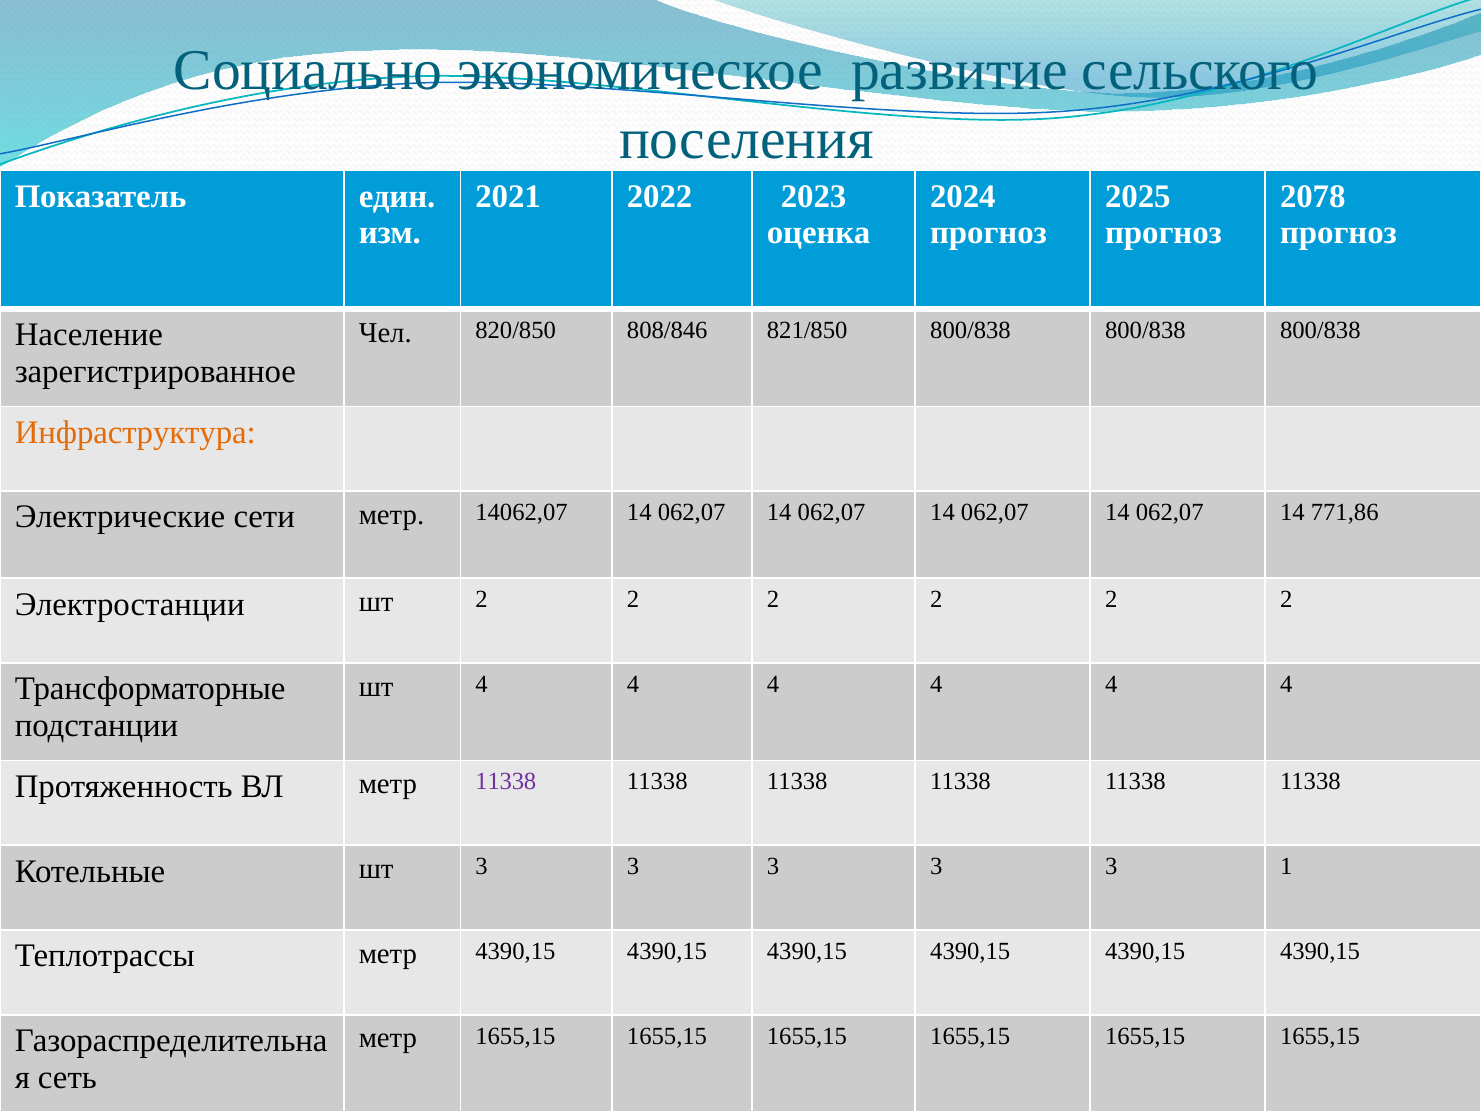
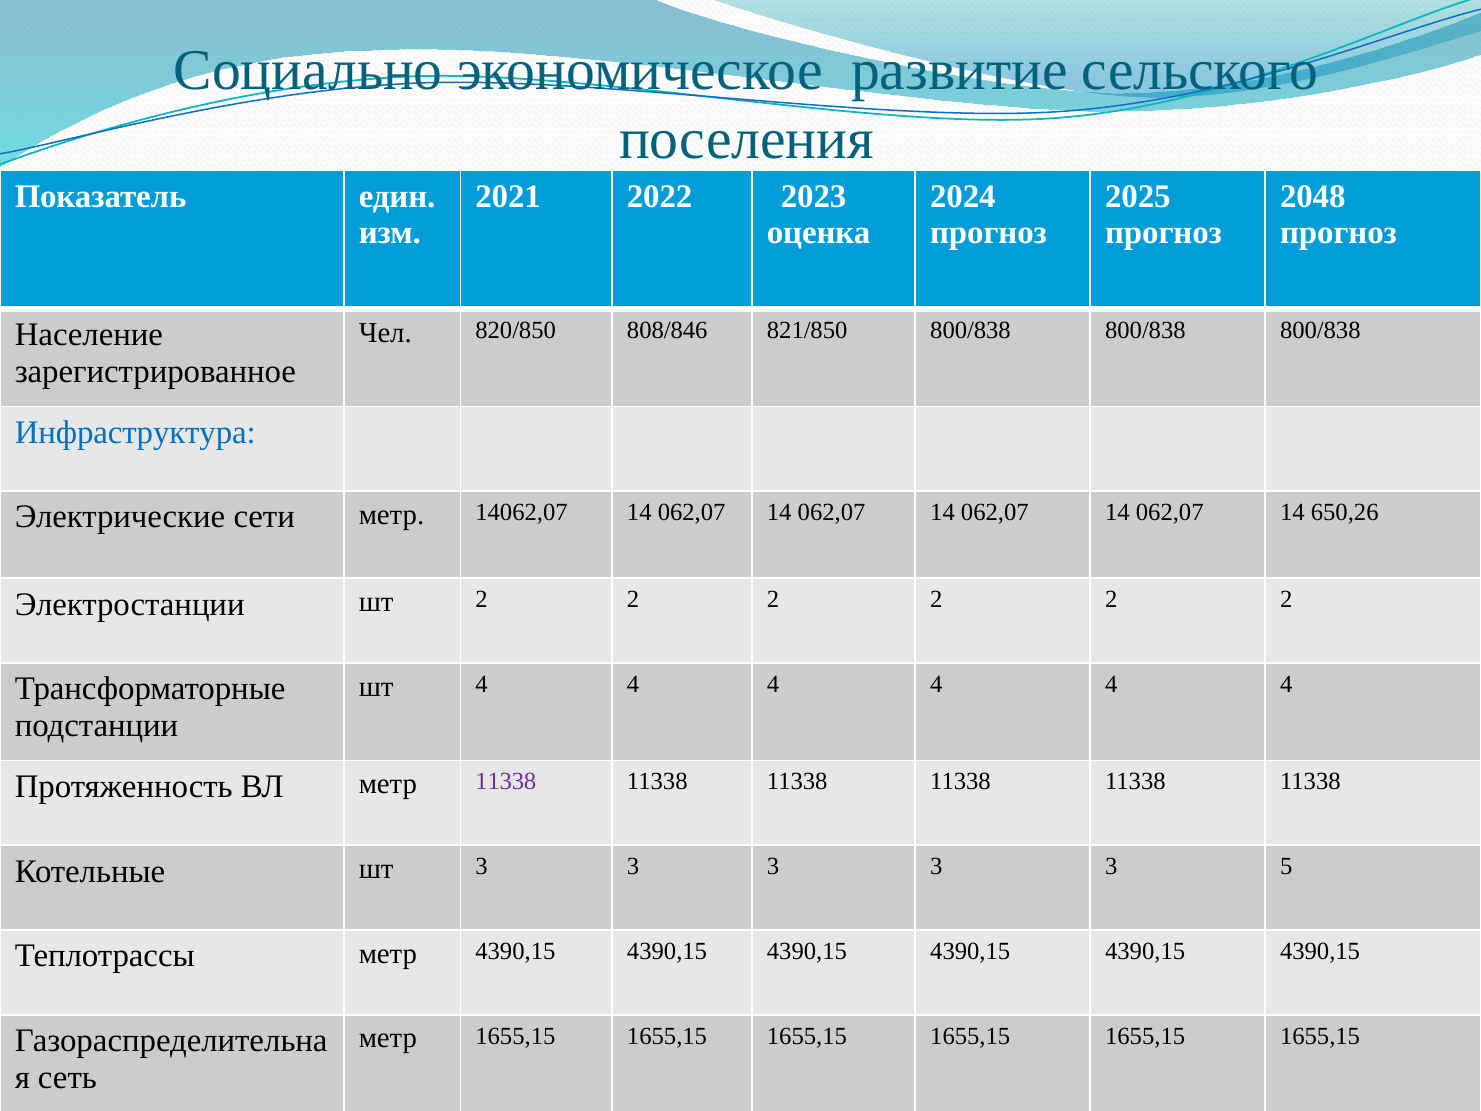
2078: 2078 -> 2048 (1313, 196)
Инфраструктура colour: orange -> blue (135, 432)
771,86: 771,86 -> 650,26 (1345, 512)
1: 1 -> 5 (1286, 866)
